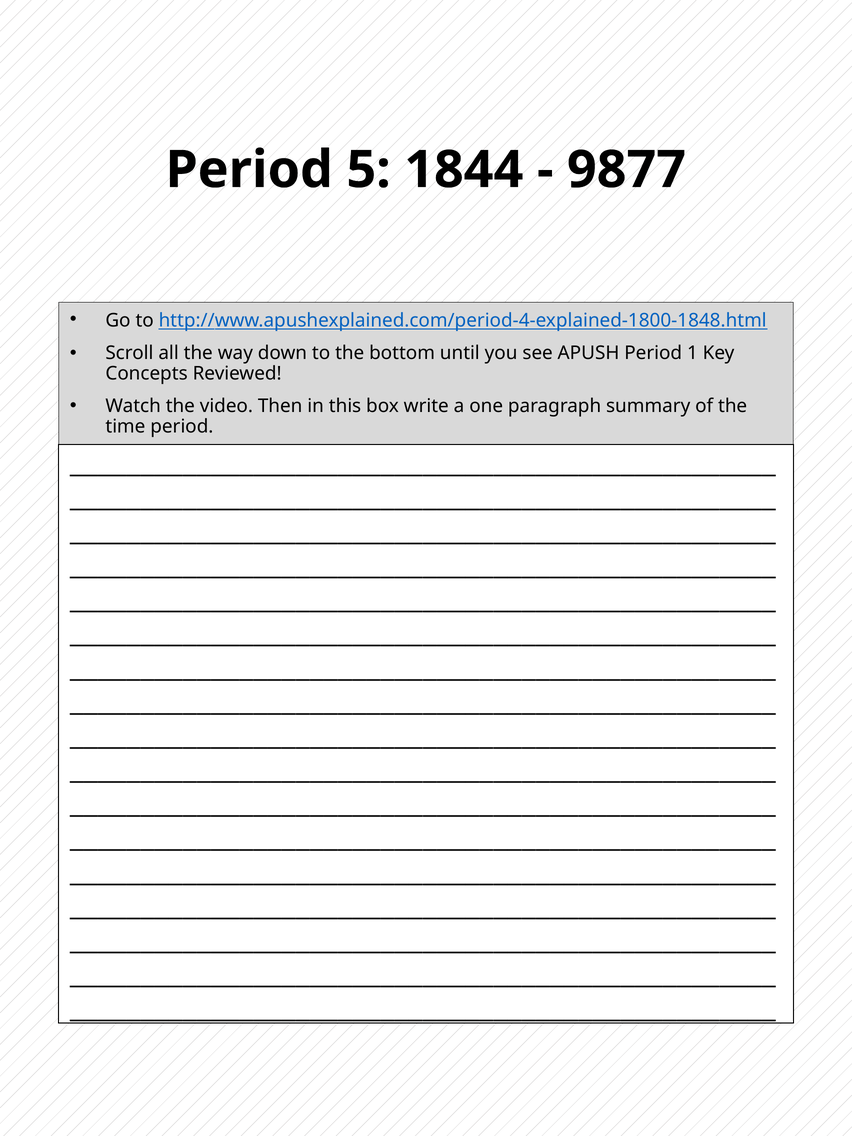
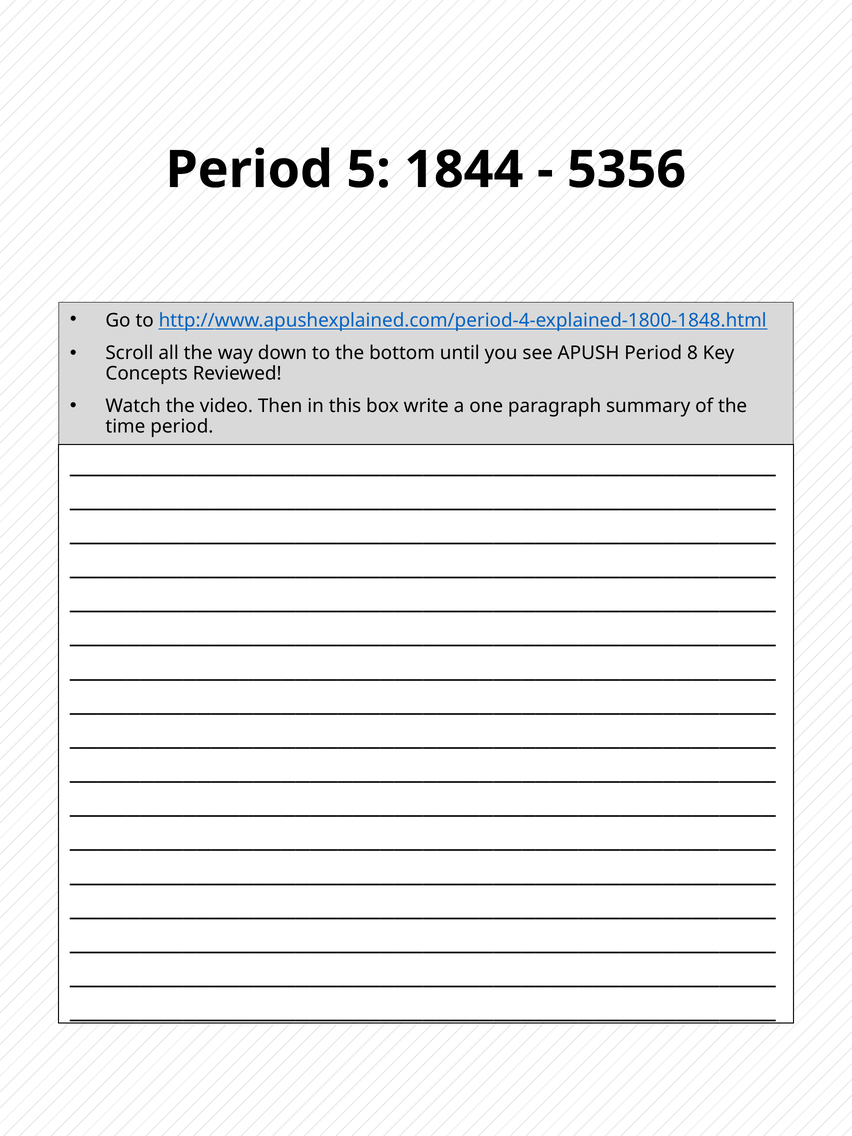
9877: 9877 -> 5356 (627, 170)
1: 1 -> 8 (692, 353)
